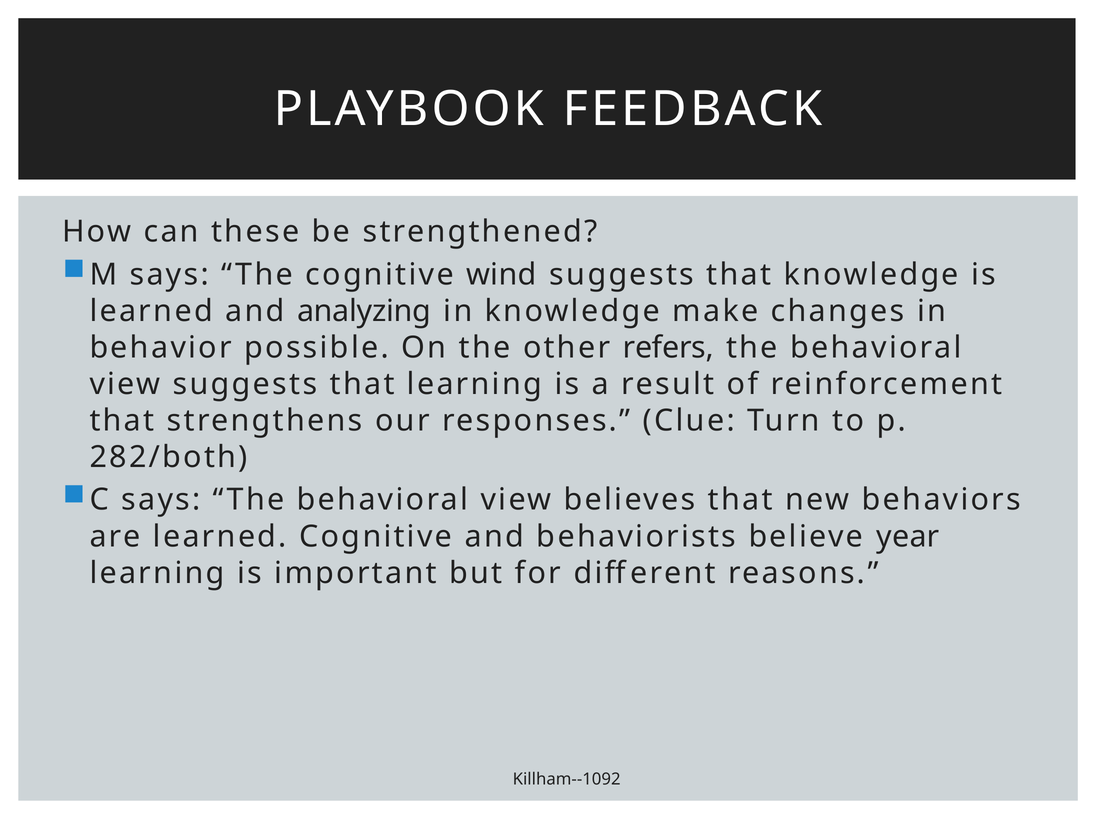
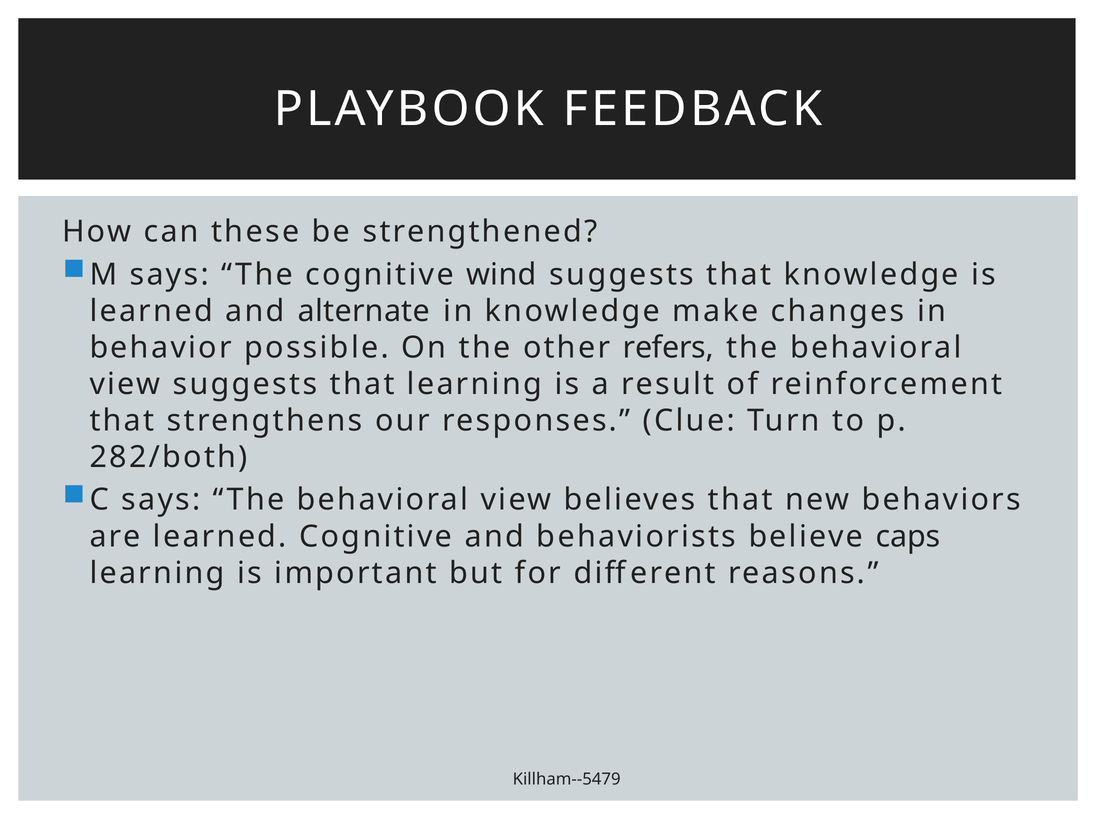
analyzing: analyzing -> alternate (364, 311)
year: year -> caps (908, 537)
Killham--1092: Killham--1092 -> Killham--5479 (567, 780)
